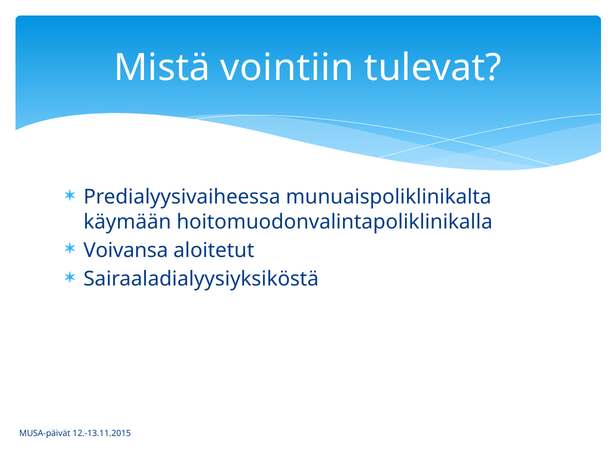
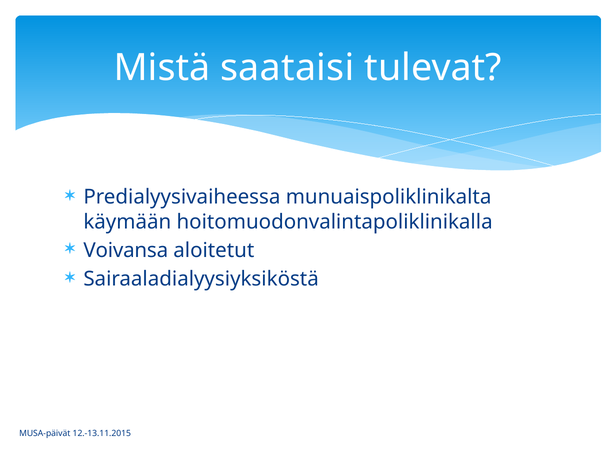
vointiin: vointiin -> saataisi (287, 68)
